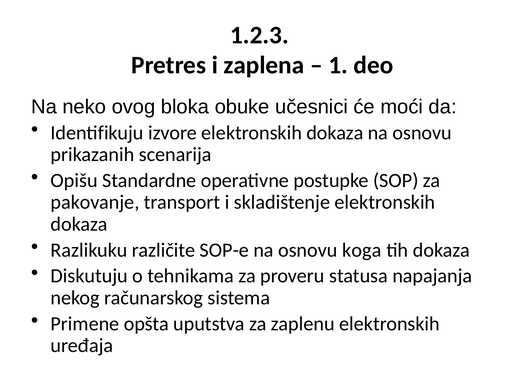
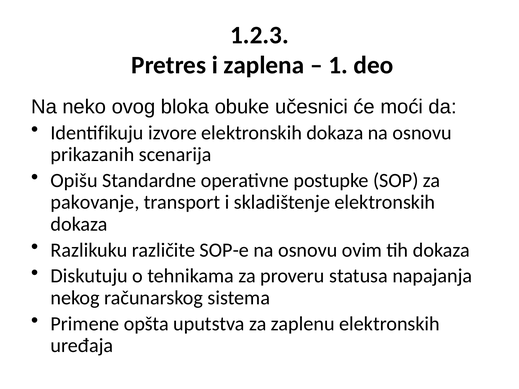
koga: koga -> ovim (362, 250)
